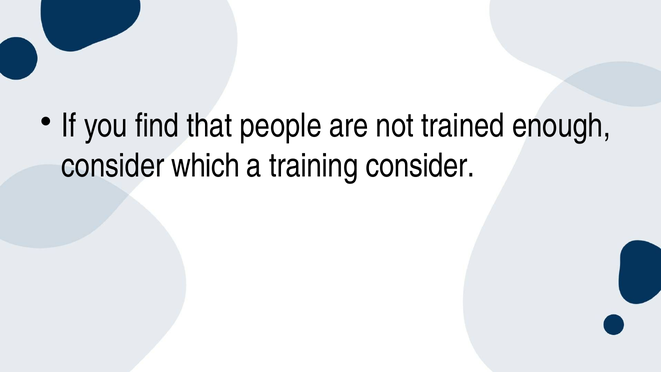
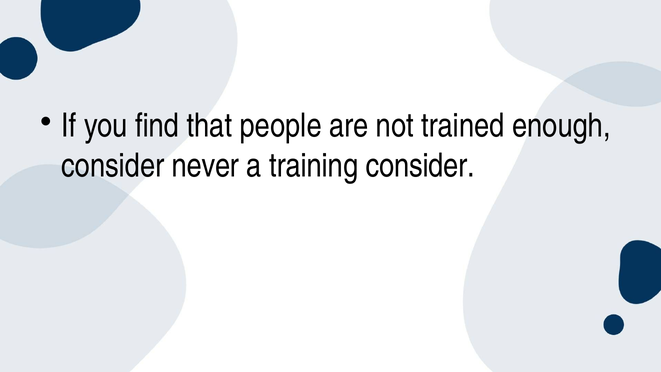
which: which -> never (205, 165)
